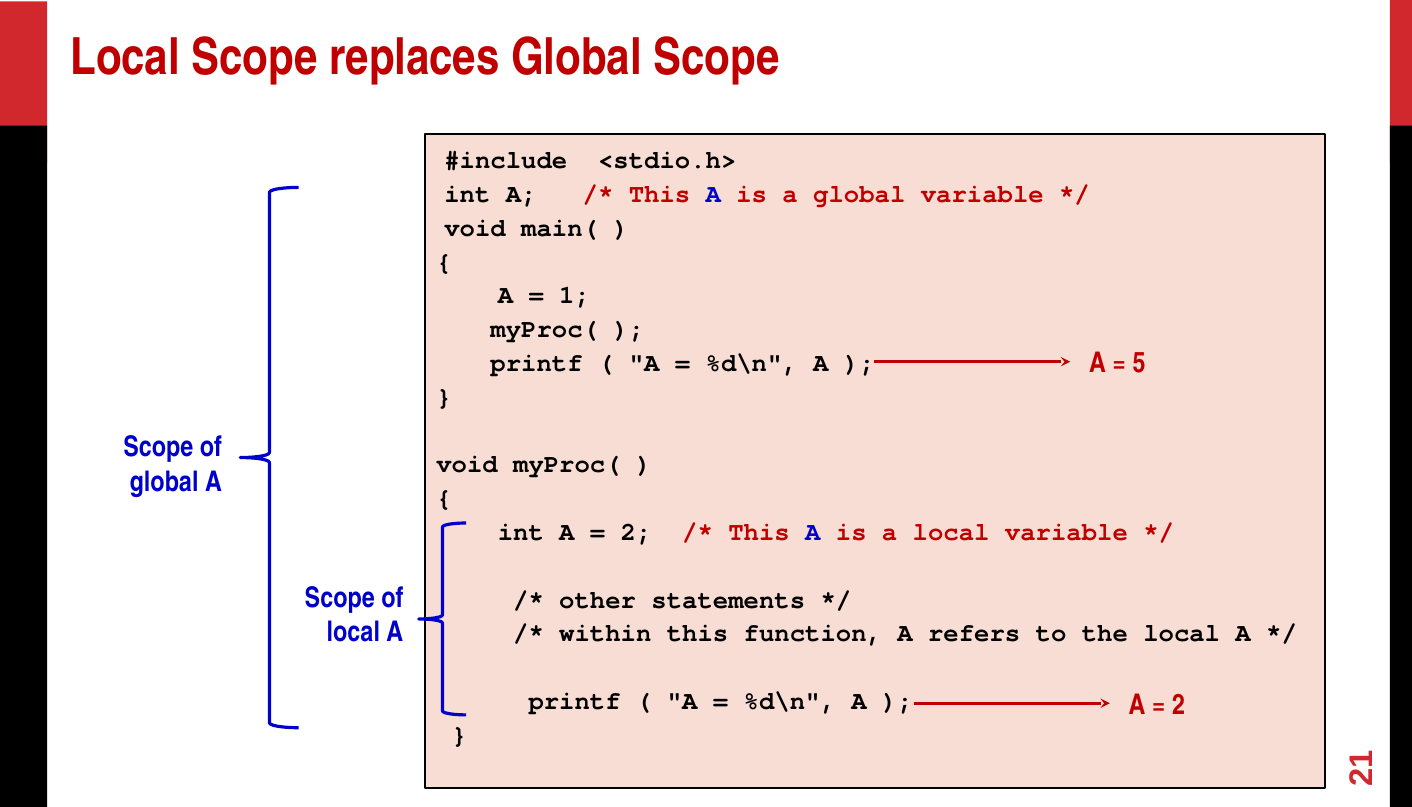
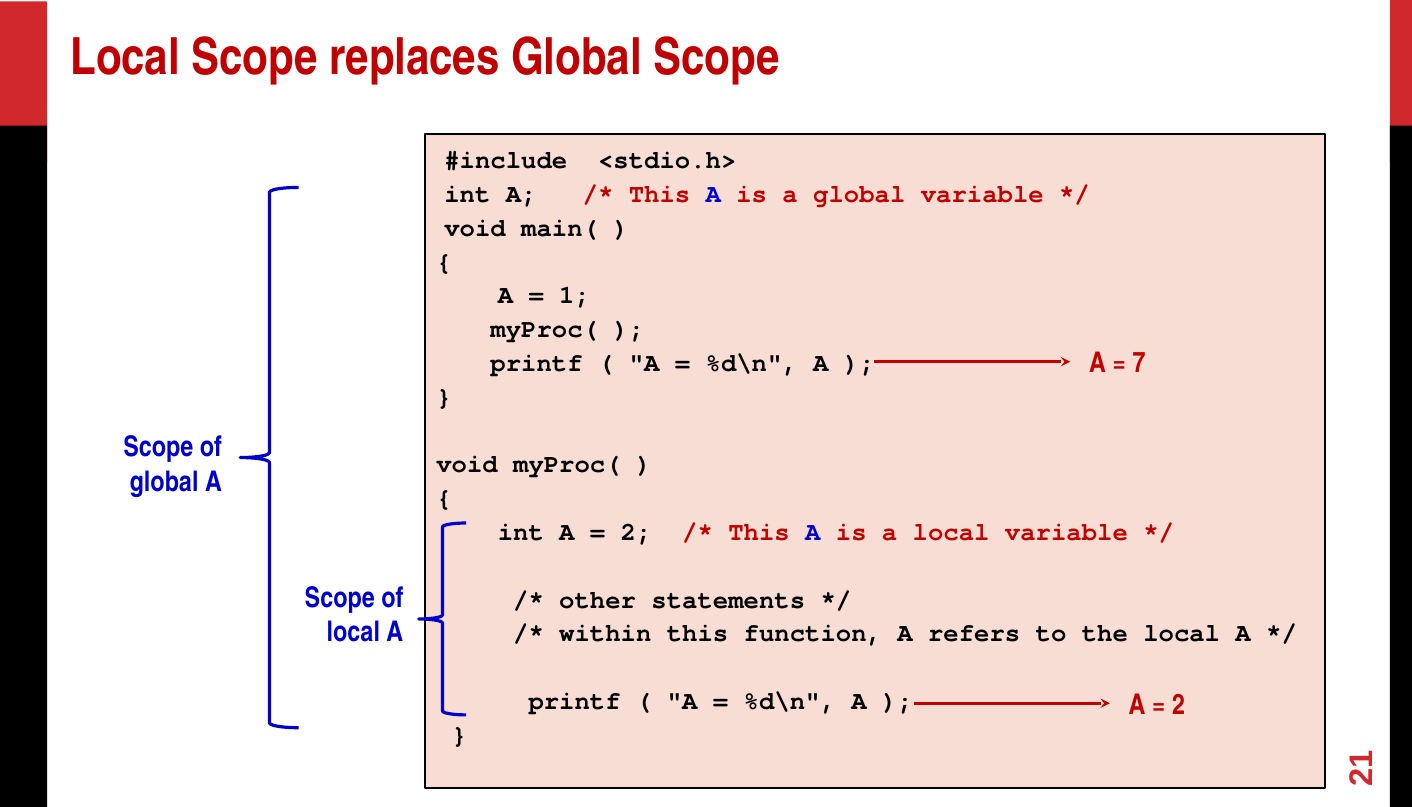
5: 5 -> 7 (1139, 363)
